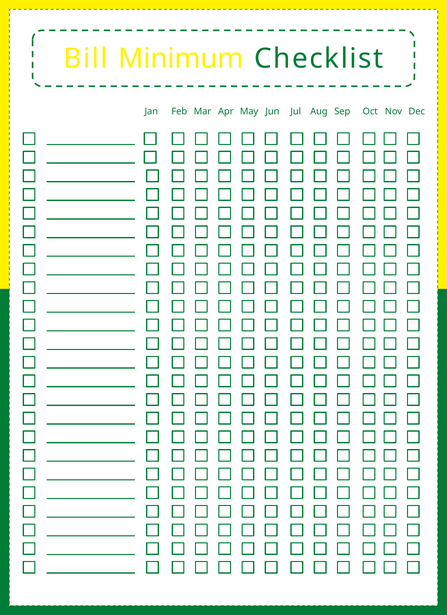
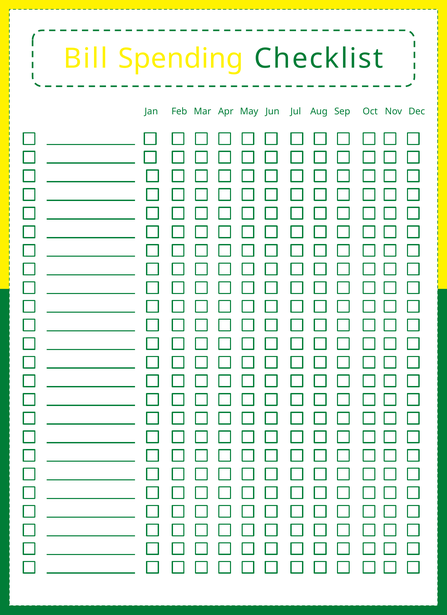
Minimum: Minimum -> Spending (181, 59)
